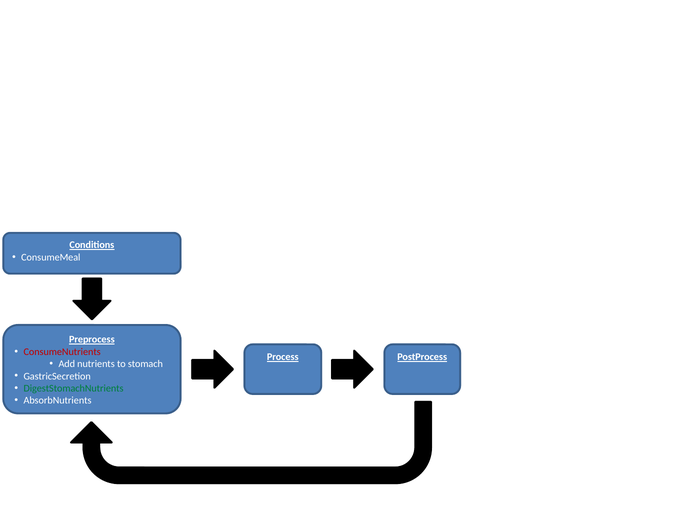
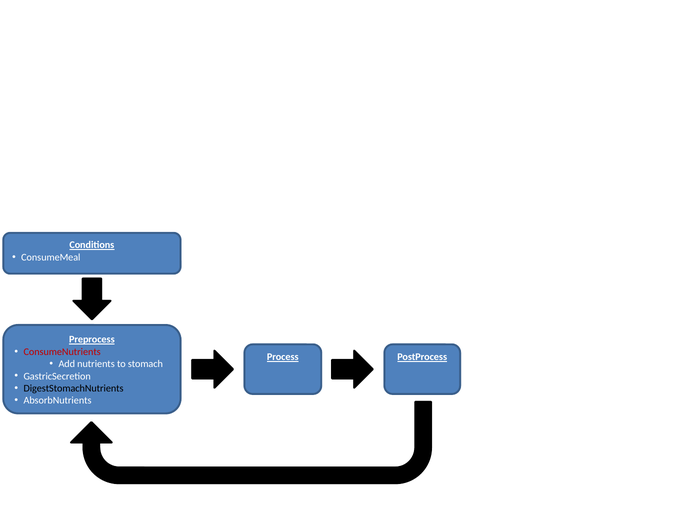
DigestStomachNutrients colour: green -> black (74, 389)
